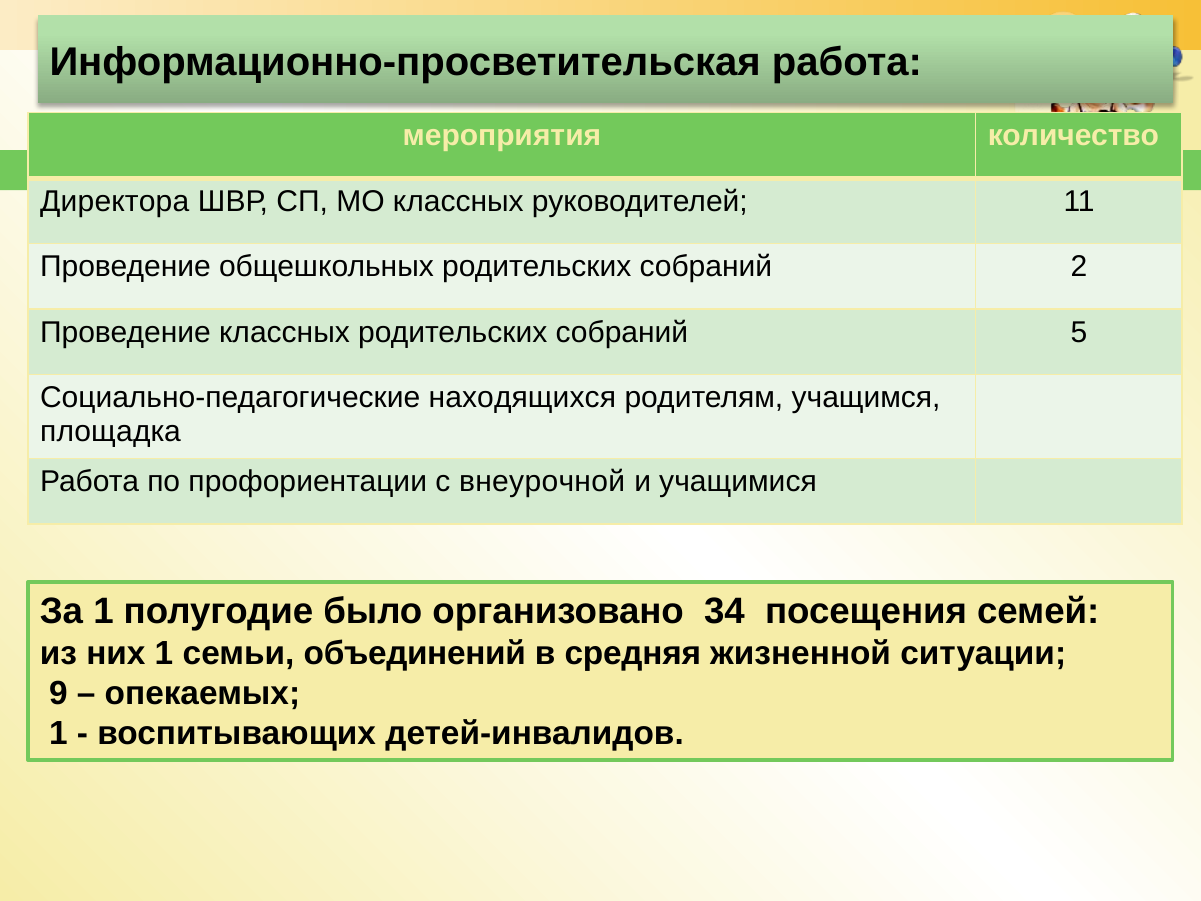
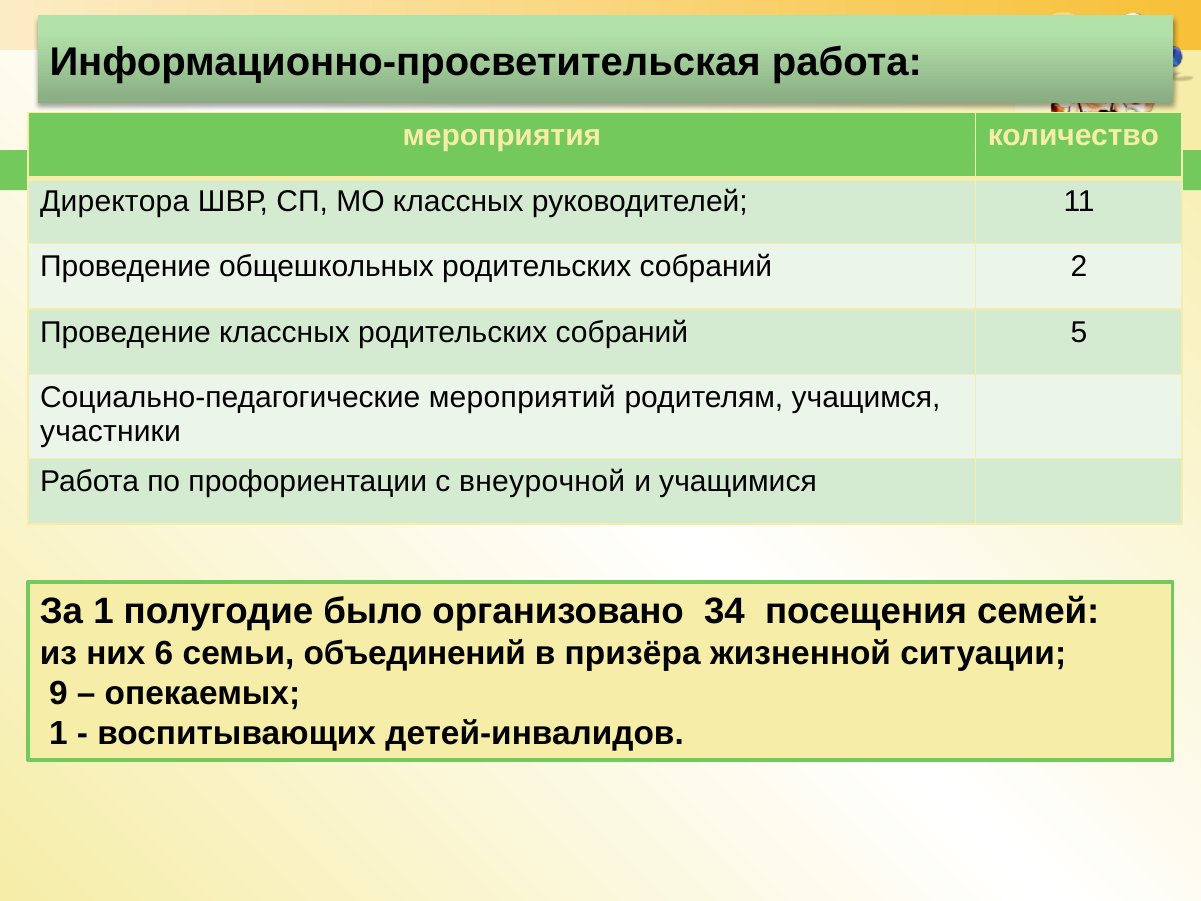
находящихся: находящихся -> мероприятий (522, 398)
площадка: площадка -> участники (110, 431)
них 1: 1 -> 6 (164, 653)
средняя: средняя -> призёра (633, 653)
